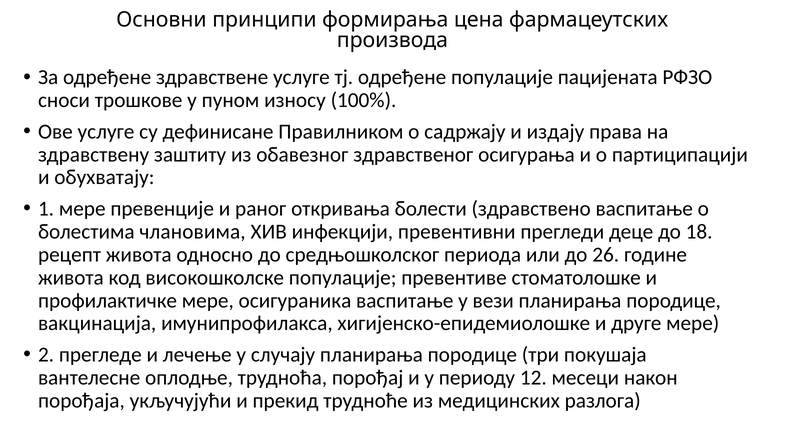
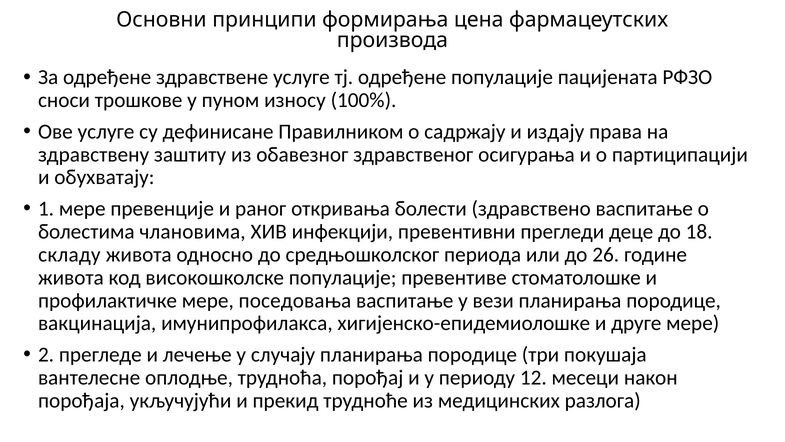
рецепт: рецепт -> складу (69, 254)
осигураника: осигураника -> поседовања (295, 300)
